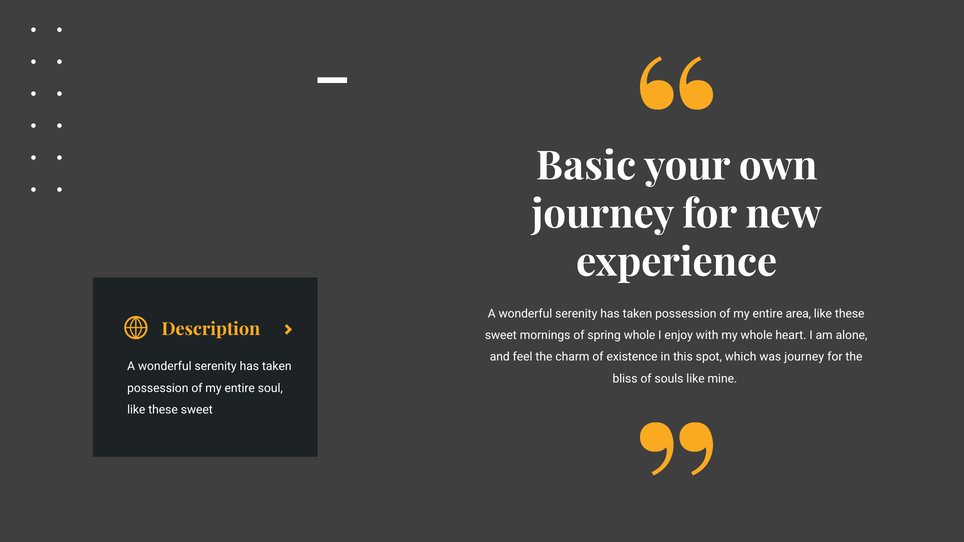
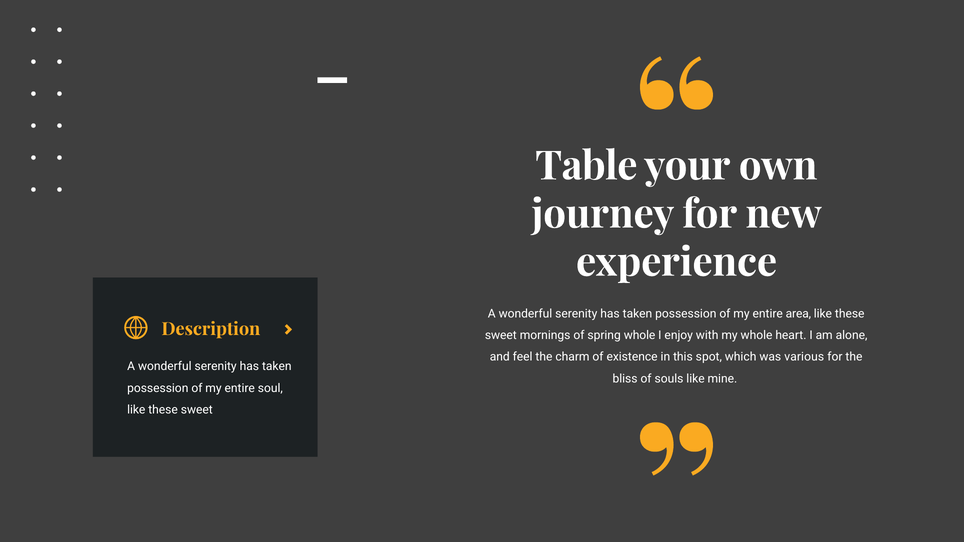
Basic: Basic -> Table (586, 166)
was journey: journey -> various (804, 357)
